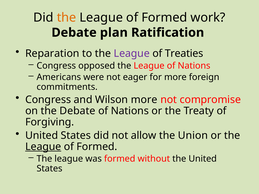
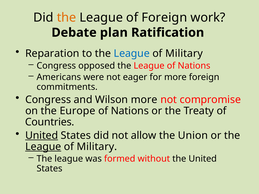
Formed: Formed -> Foreign (164, 18)
League colour: purple -> blue (132, 54)
Treaties: Treaties -> Military (184, 54)
the Debate: Debate -> Europe (77, 111)
Forgiving: Forgiving -> Countries (50, 122)
United underline: none -> present (42, 136)
Formed: Formed -> Military (97, 147)
